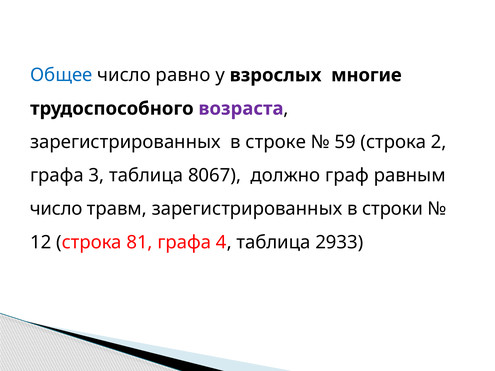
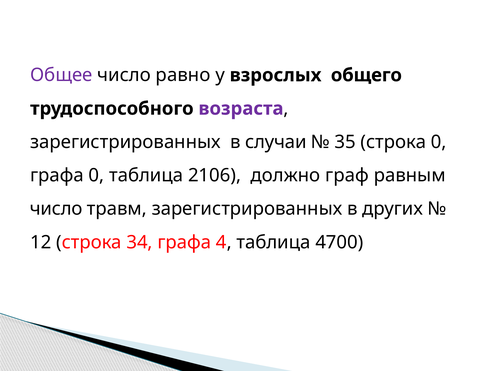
Общее colour: blue -> purple (61, 75)
многие: многие -> общего (366, 75)
строке: строке -> случаи (276, 142)
59: 59 -> 35 (345, 142)
строка 2: 2 -> 0 (439, 142)
графа 3: 3 -> 0 (96, 176)
8067: 8067 -> 2106 (215, 176)
строки: строки -> других (393, 209)
81: 81 -> 34 (140, 242)
2933: 2933 -> 4700 (339, 242)
